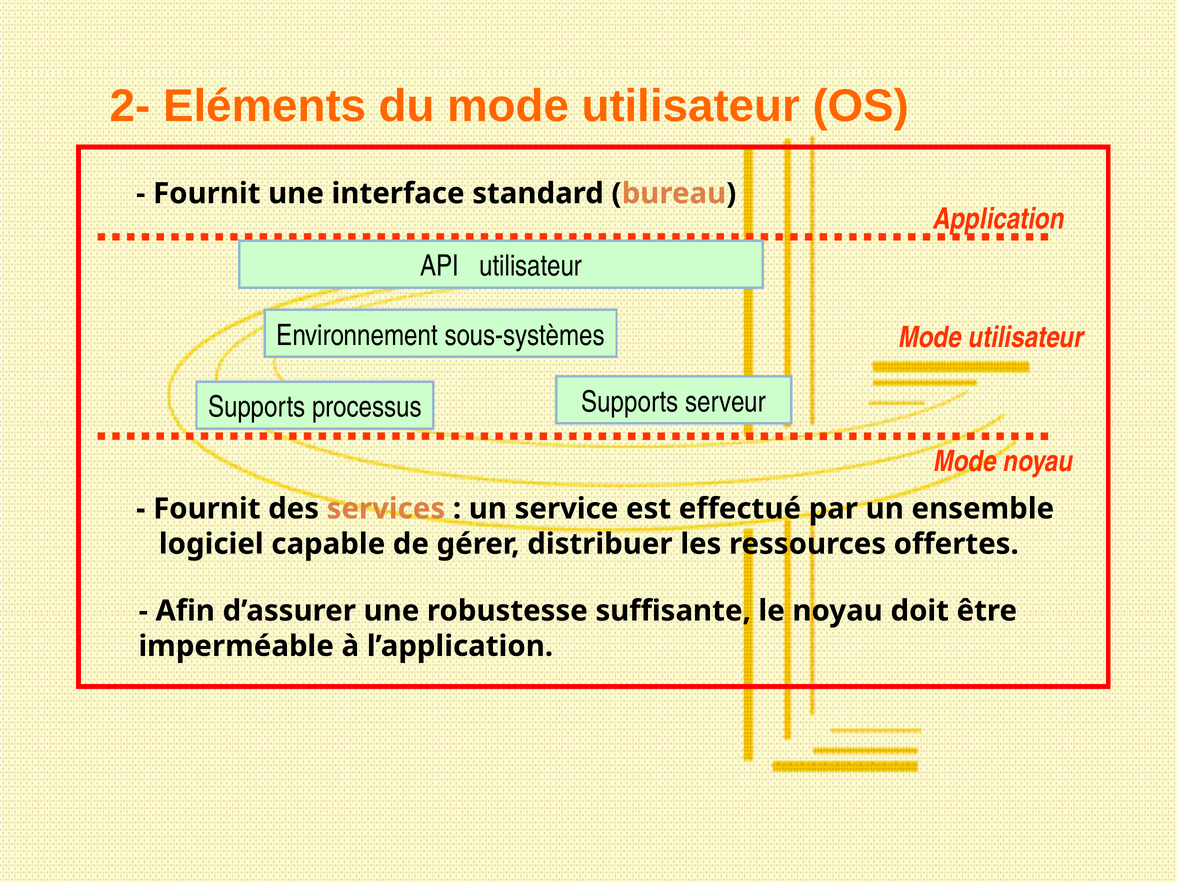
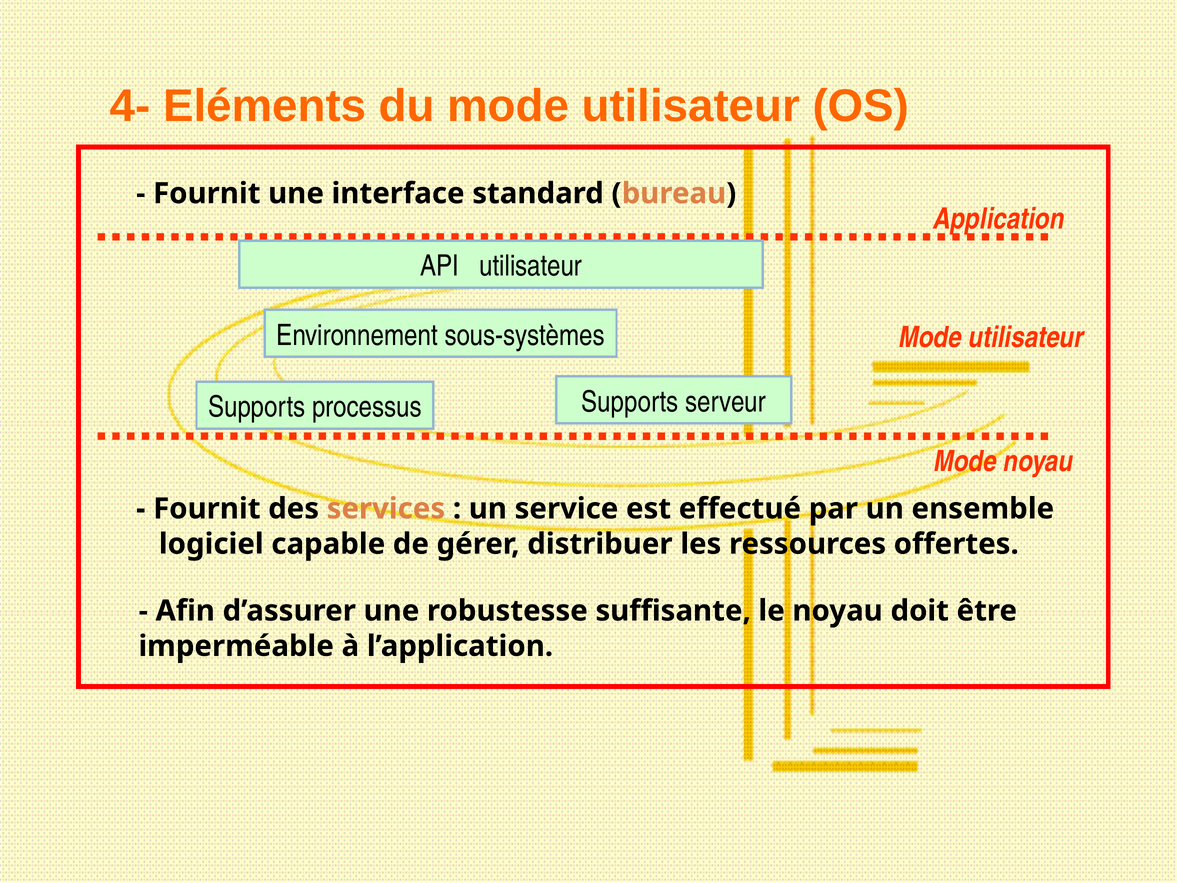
2-: 2- -> 4- (130, 106)
